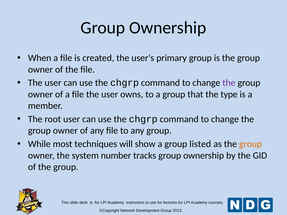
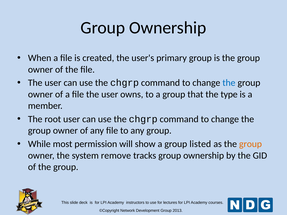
the colour: purple -> blue (229, 83)
techniques: techniques -> permission (96, 144)
number: number -> remove (116, 156)
